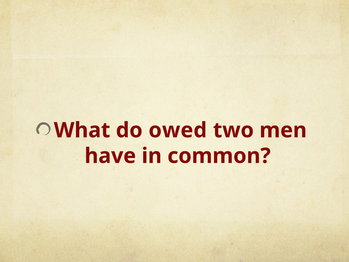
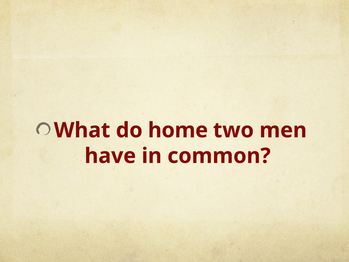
owed: owed -> home (178, 130)
